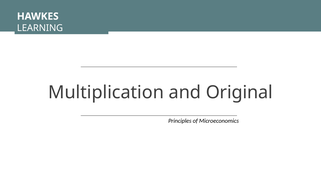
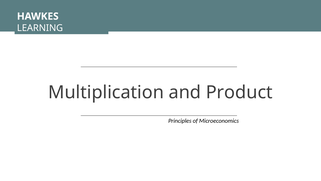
Original: Original -> Product (239, 92)
